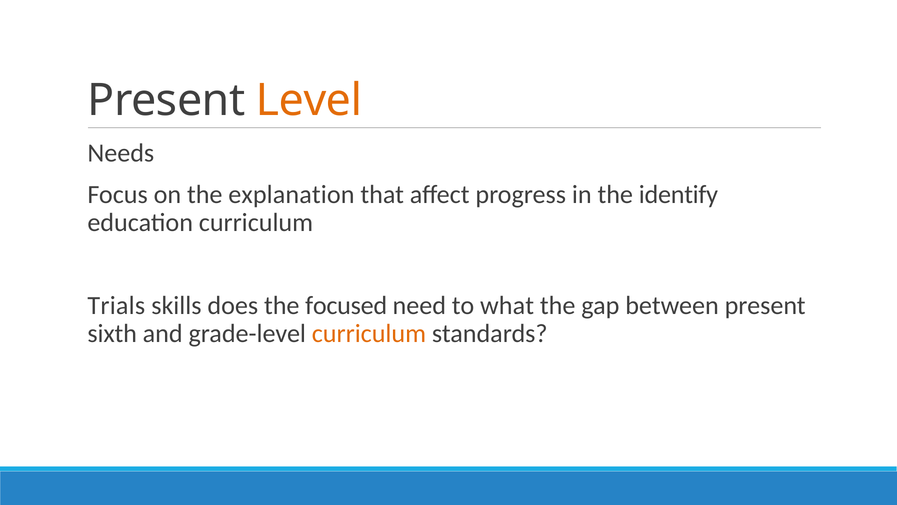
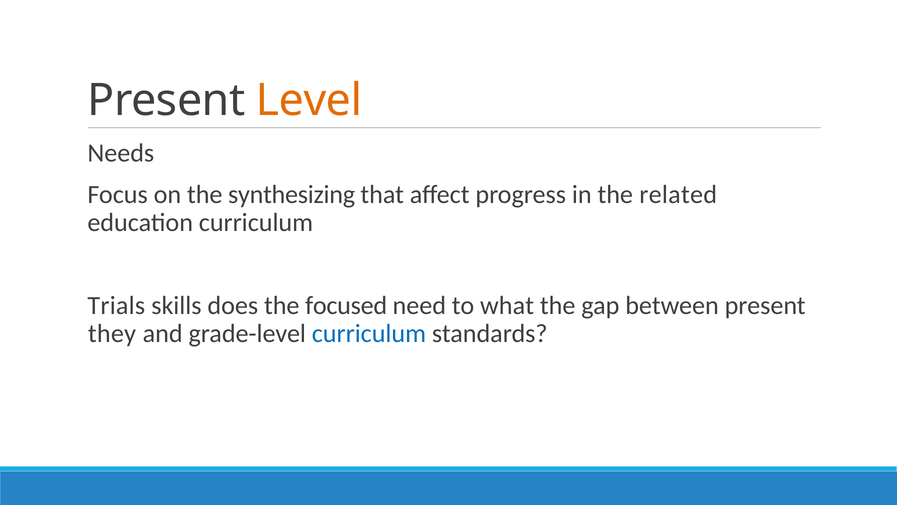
explanation: explanation -> synthesizing (292, 194)
identify: identify -> related (678, 194)
sixth: sixth -> they (112, 333)
curriculum colour: orange -> blue (369, 333)
